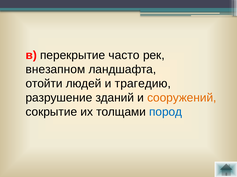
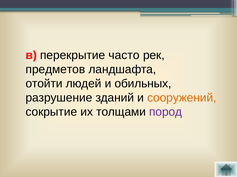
внезапном: внезапном -> предметов (55, 70)
трагедию: трагедию -> обильных (143, 84)
пород colour: blue -> purple (166, 112)
